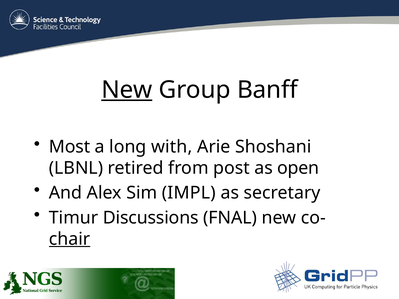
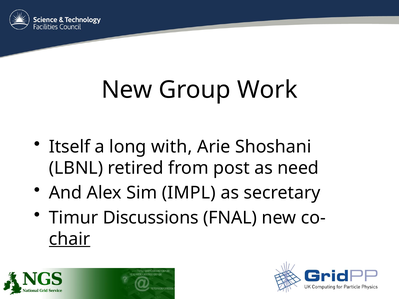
New underline: present -> none (127, 90)
Banff: Banff -> Work (267, 90)
Most: Most -> Itself (70, 147)
open: open -> need (298, 168)
